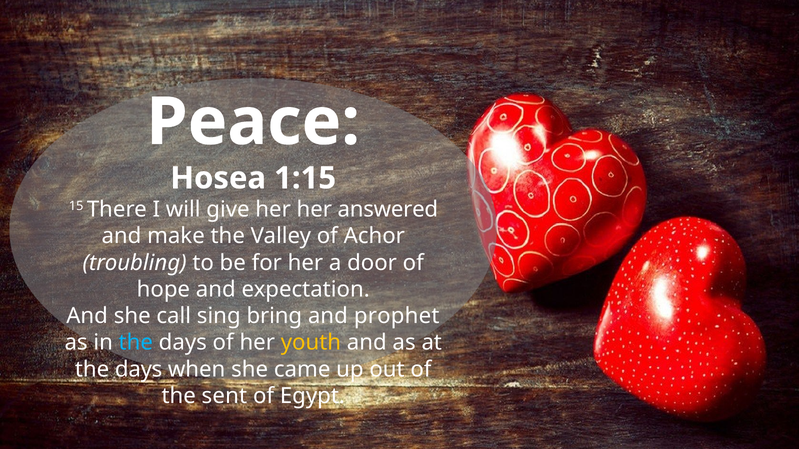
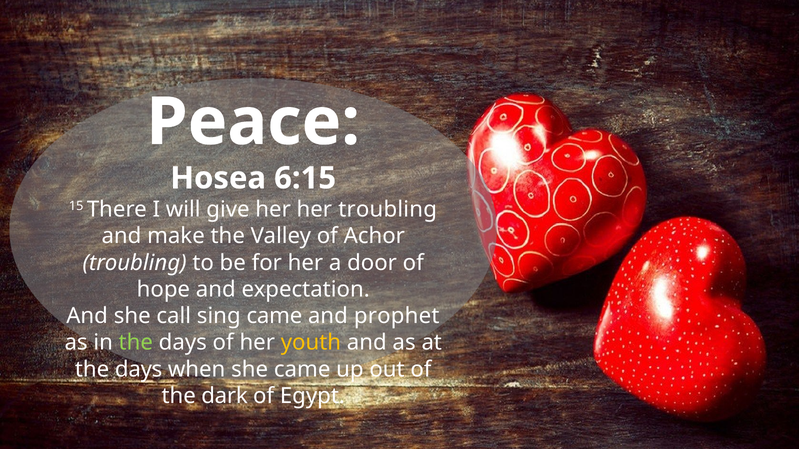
1:15: 1:15 -> 6:15 (305, 178)
her answered: answered -> troubling (388, 210)
sing bring: bring -> came (274, 316)
the colour: light blue -> light green (136, 343)
sent: sent -> dark (225, 396)
